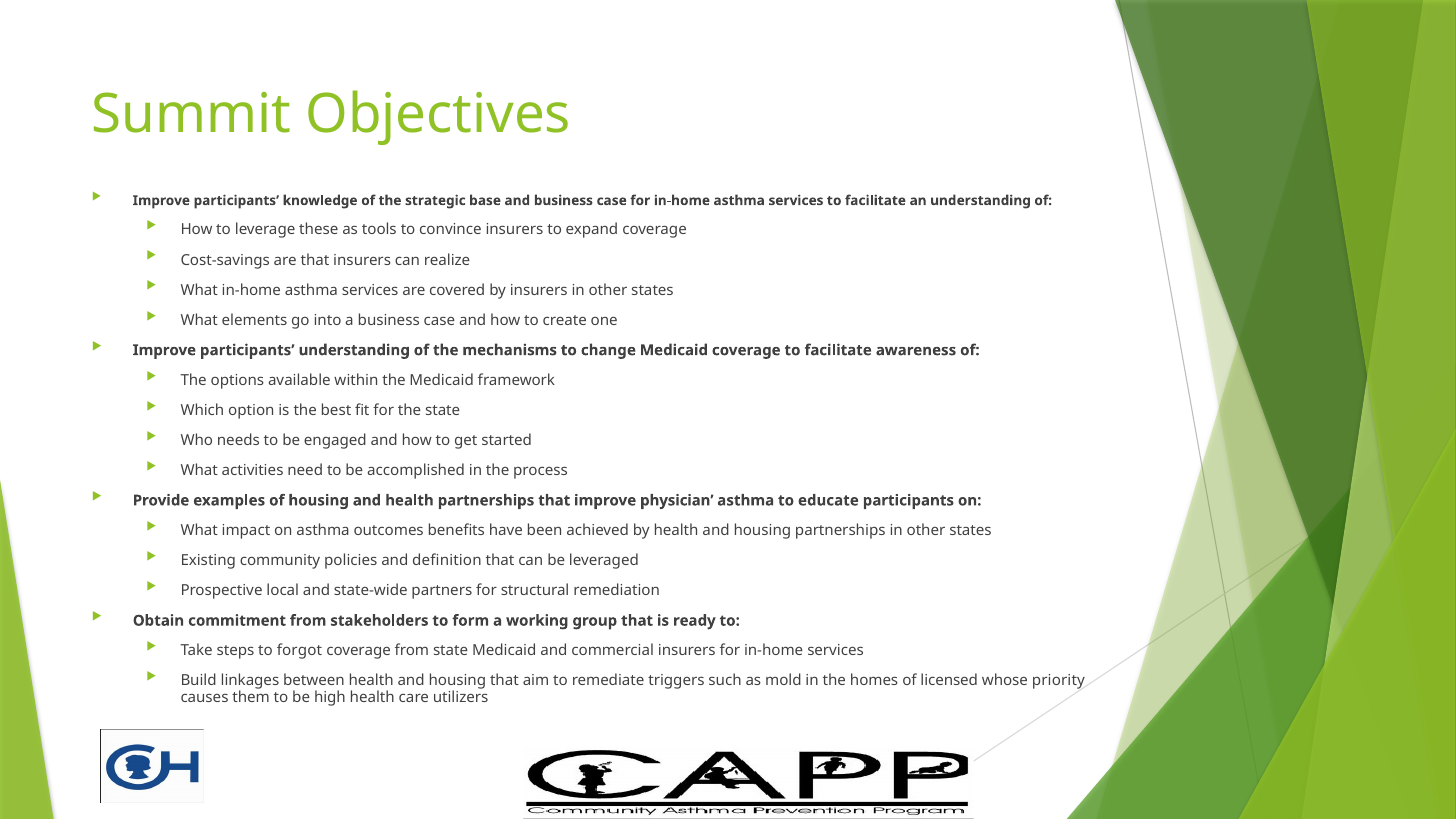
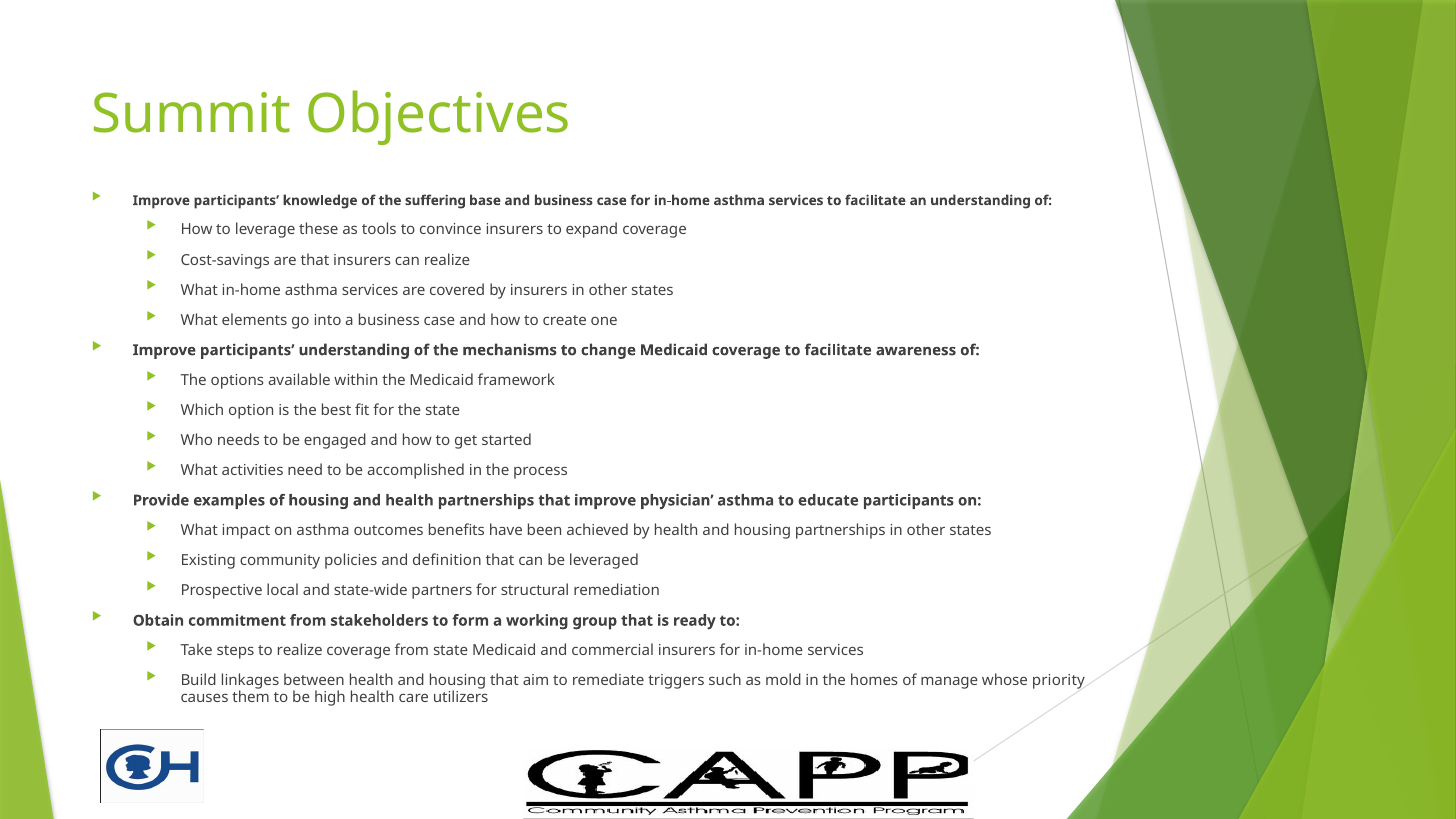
strategic: strategic -> suffering (435, 201)
to forgot: forgot -> realize (300, 651)
licensed: licensed -> manage (949, 681)
